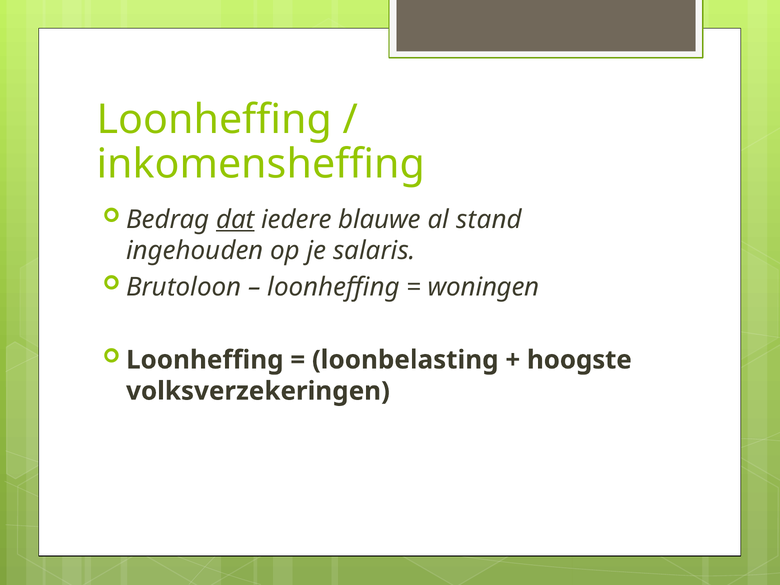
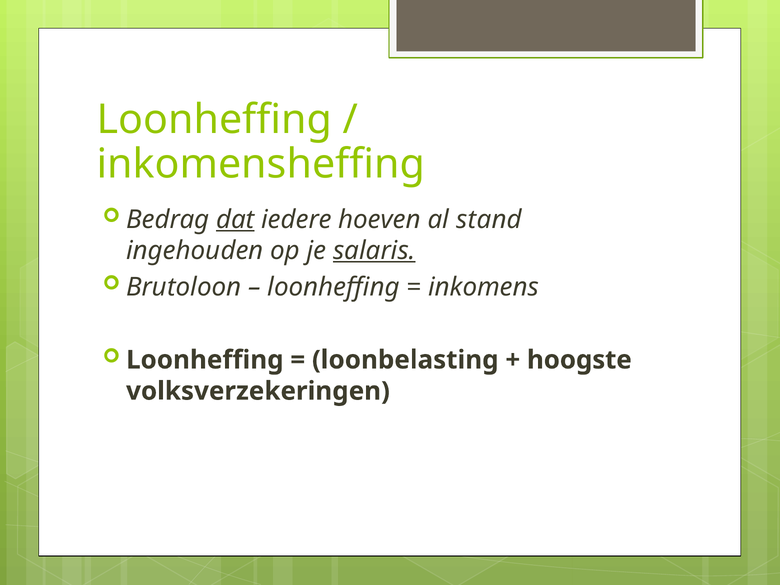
blauwe: blauwe -> hoeven (380, 220)
salaris underline: none -> present (374, 251)
woningen: woningen -> inkomens (484, 287)
